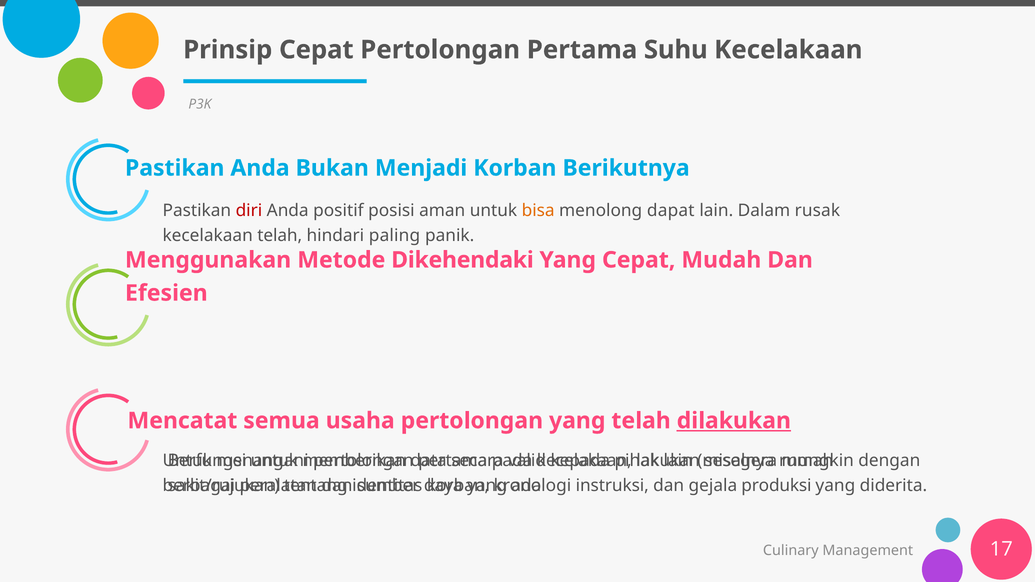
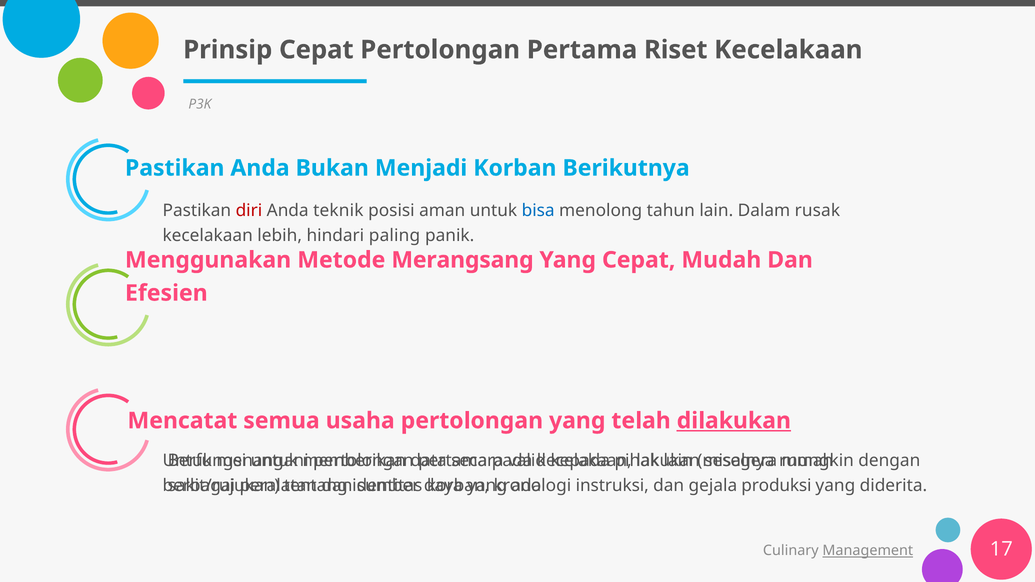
Suhu: Suhu -> Riset (676, 50)
positif: positif -> teknik (338, 211)
bisa colour: orange -> blue (538, 211)
dapat: dapat -> tahun (671, 211)
kecelakaan telah: telah -> lebih (280, 235)
Dikehendaki: Dikehendaki -> Merangsang (462, 260)
Management underline: none -> present (868, 551)
